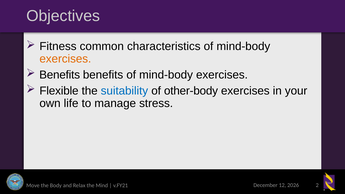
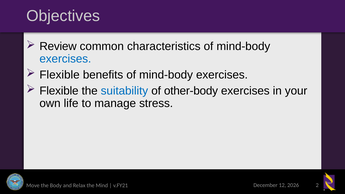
Fitness: Fitness -> Review (58, 46)
exercises colour: orange -> blue (65, 59)
Benefits: Benefits -> Flexible (60, 75)
